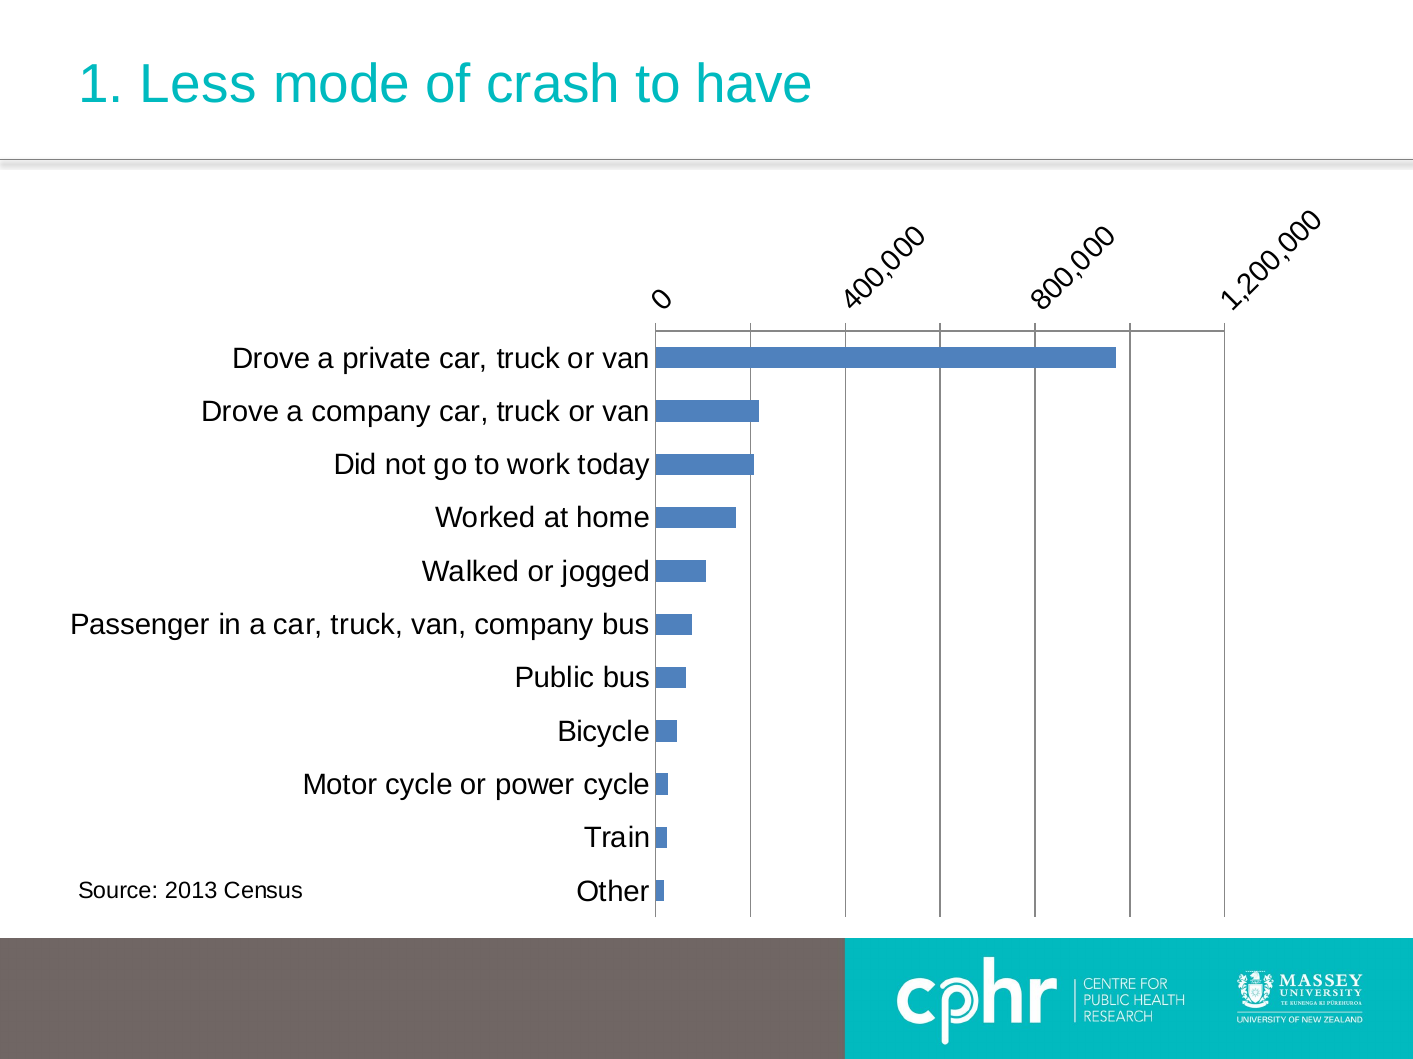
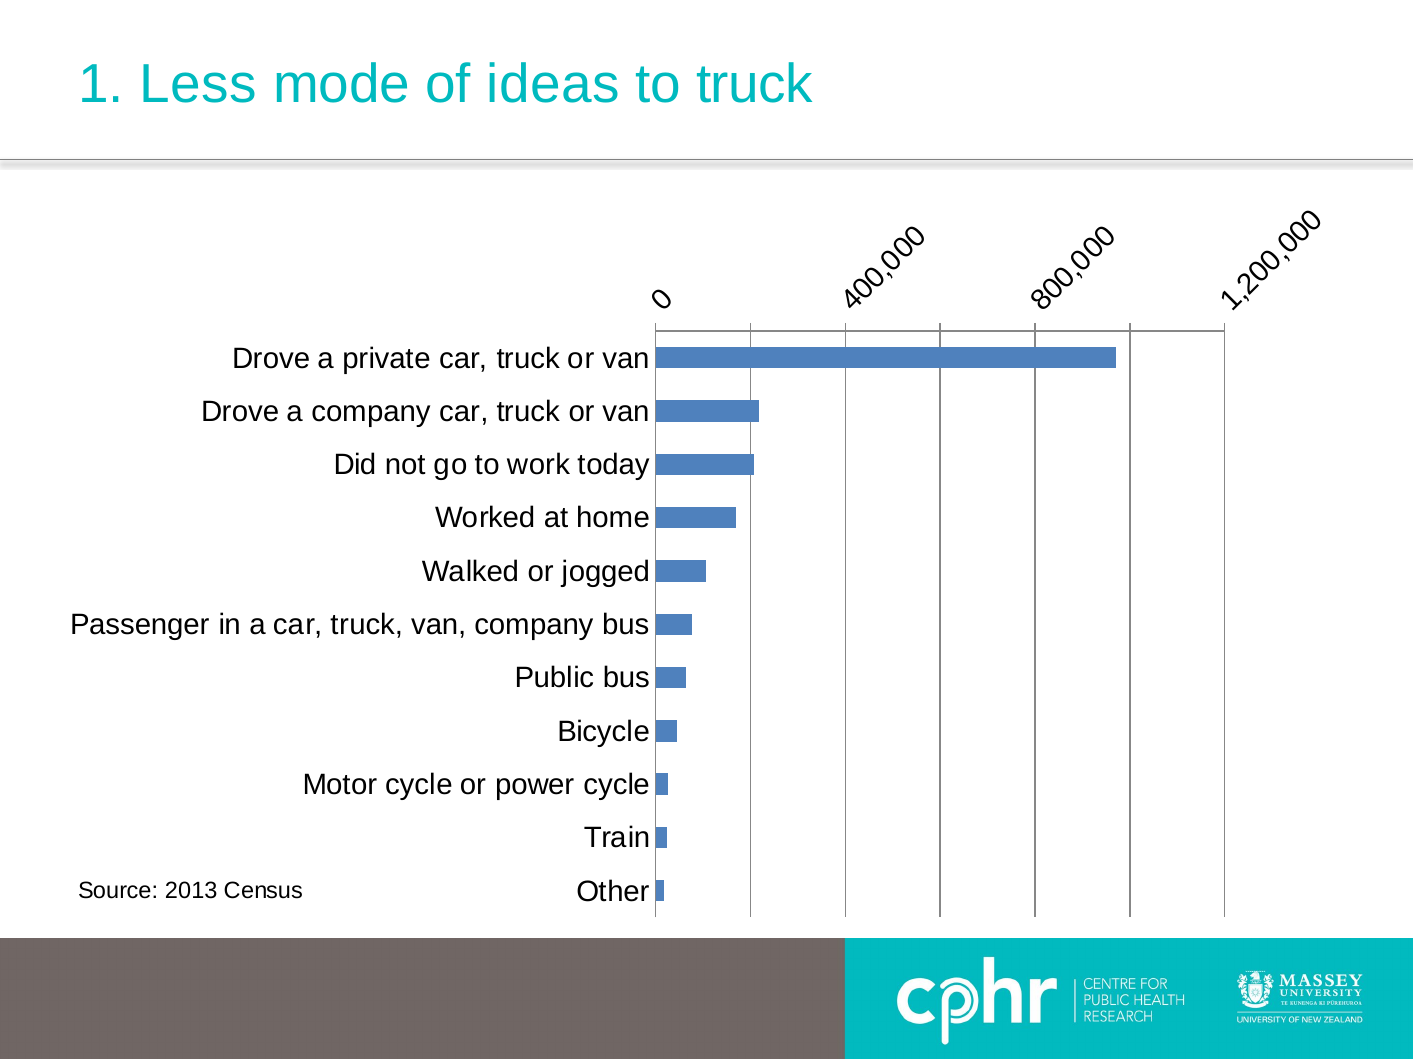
crash: crash -> ideas (553, 85)
to have: have -> truck (755, 85)
